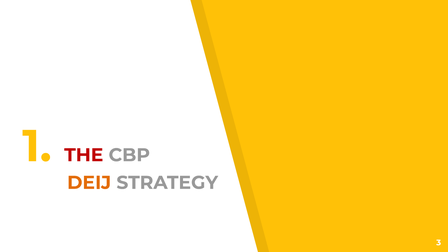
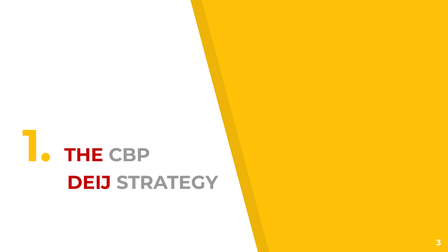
DEIJ colour: orange -> red (89, 183)
